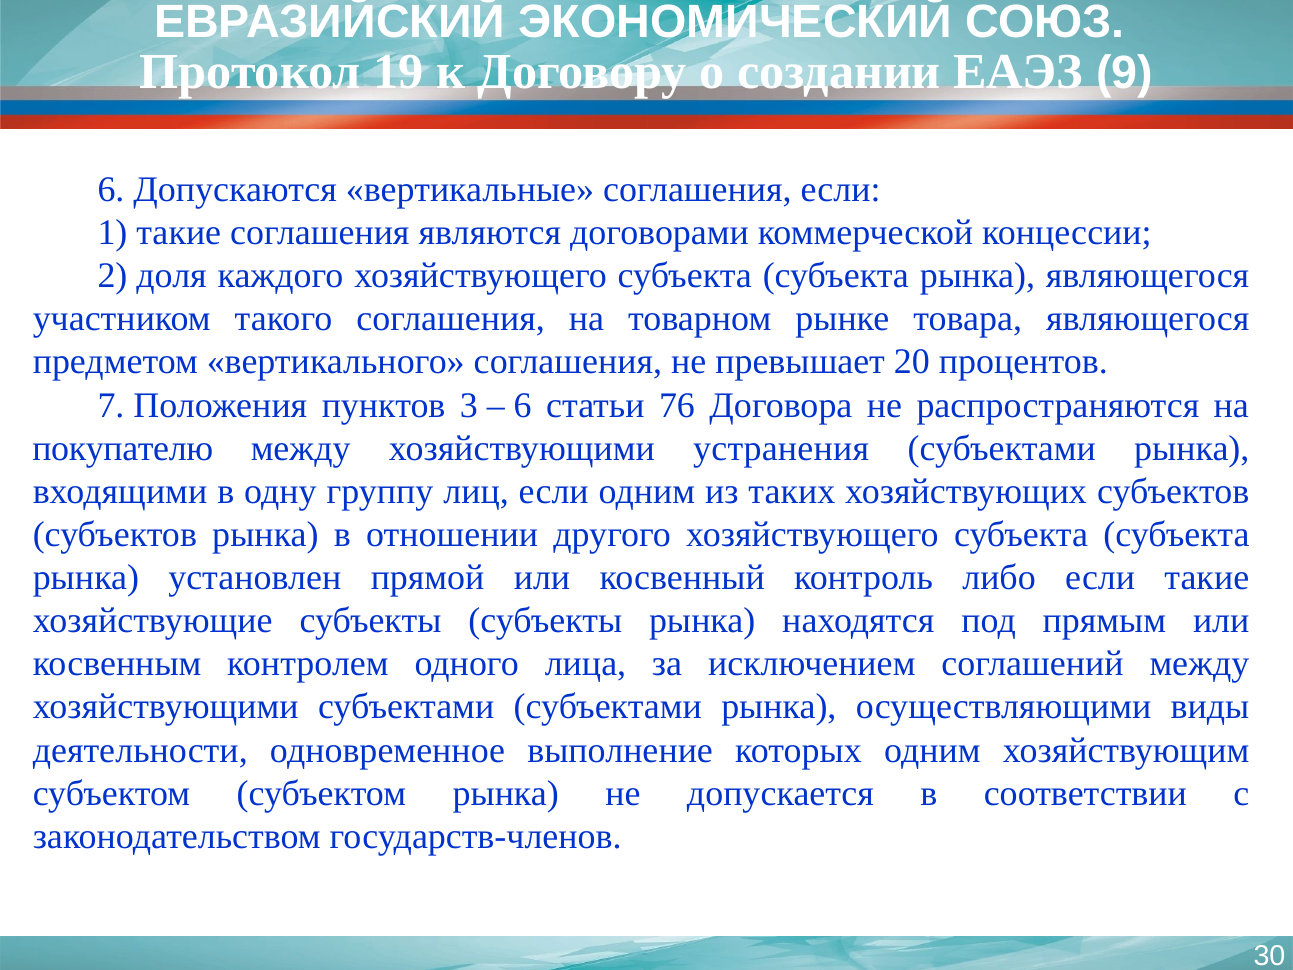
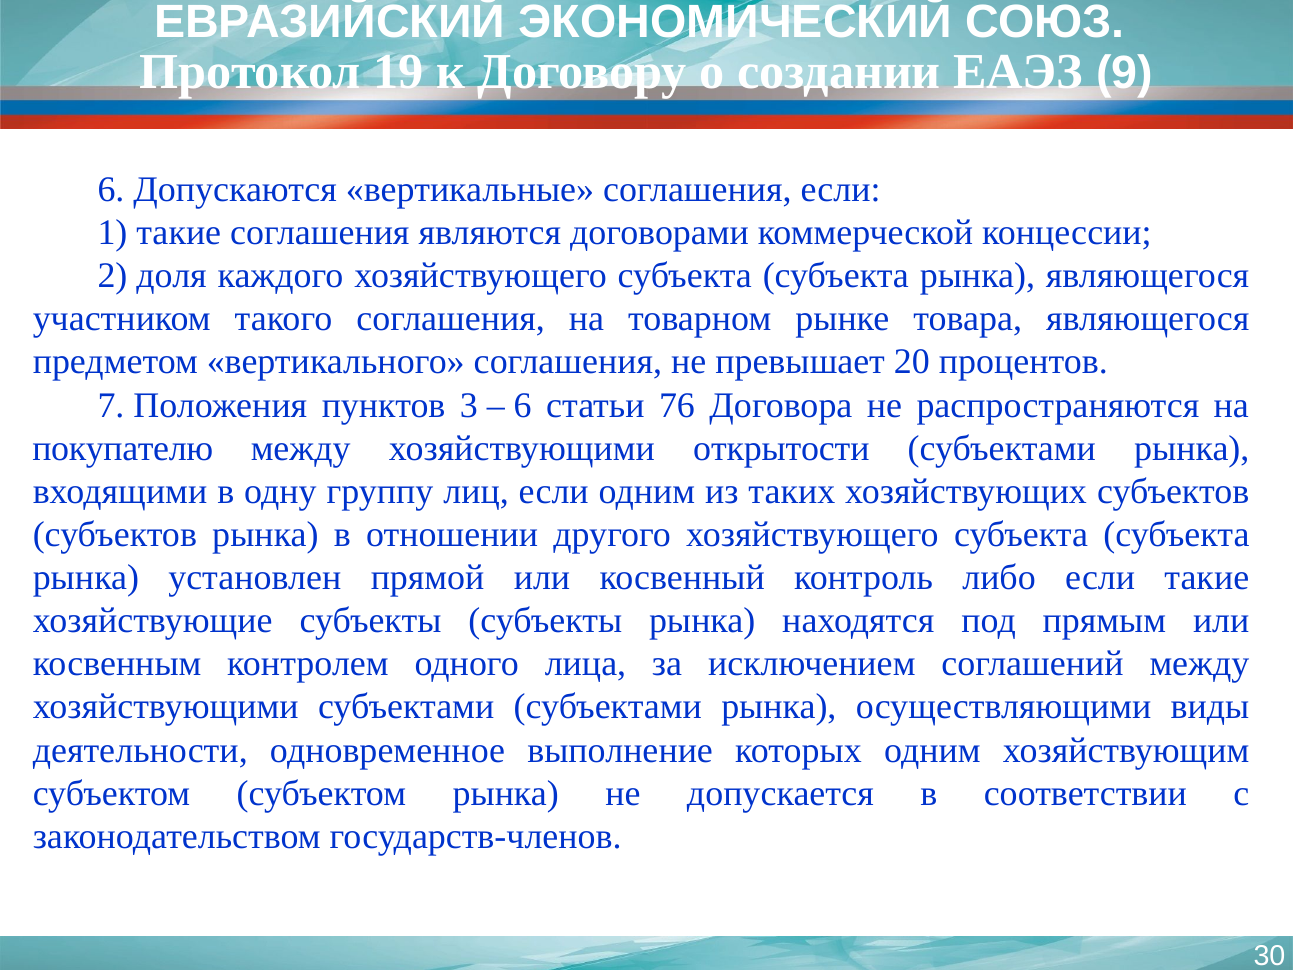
устранения: устранения -> открытости (781, 448)
